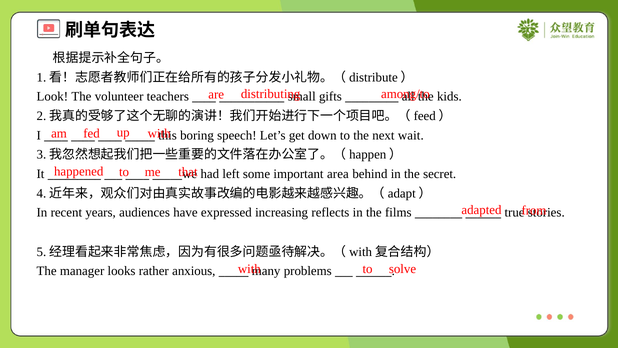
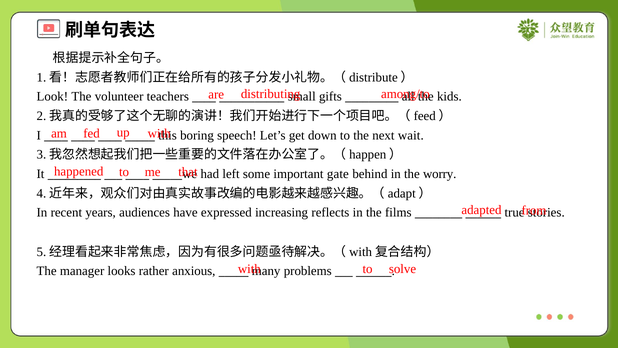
area: area -> gate (338, 174)
secret: secret -> worry (440, 174)
